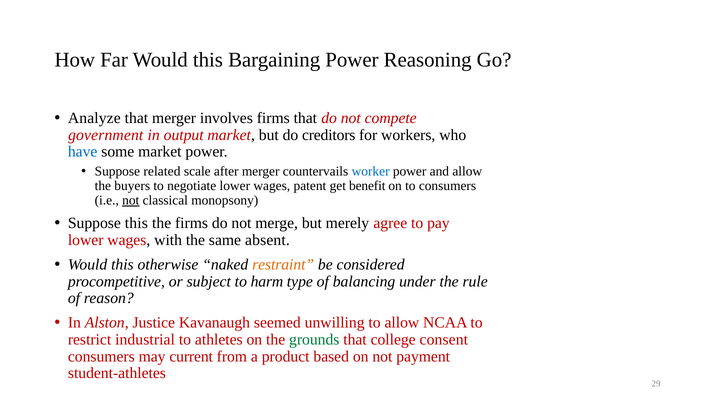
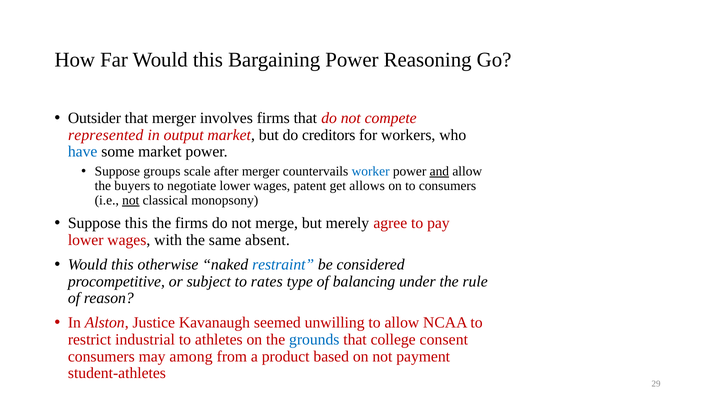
Analyze: Analyze -> Outsider (94, 118)
government: government -> represented (106, 135)
related: related -> groups (162, 171)
and underline: none -> present (439, 171)
benefit: benefit -> allows (367, 186)
restraint colour: orange -> blue (283, 265)
harm: harm -> rates (267, 281)
grounds colour: green -> blue (314, 340)
current: current -> among (191, 357)
